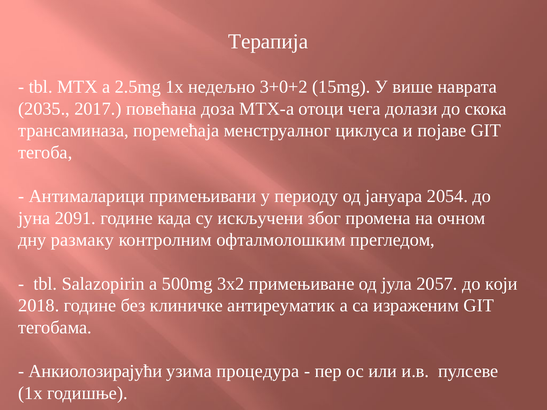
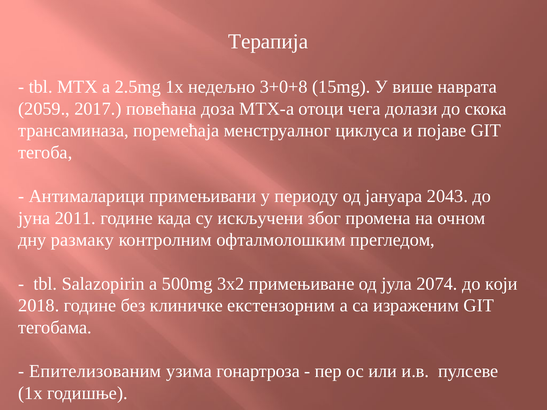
3+0+2: 3+0+2 -> 3+0+8 (284, 87)
2035: 2035 -> 2059 (44, 109)
2054: 2054 -> 2043 (447, 196)
2091: 2091 -> 2011 (75, 218)
2057: 2057 -> 2074 (437, 284)
антиреуматик: антиреуматик -> екстензорним (281, 306)
Анкиолозирајући: Анкиолозирајући -> Епителизованим (95, 371)
процедура: процедура -> гонартроза (258, 371)
